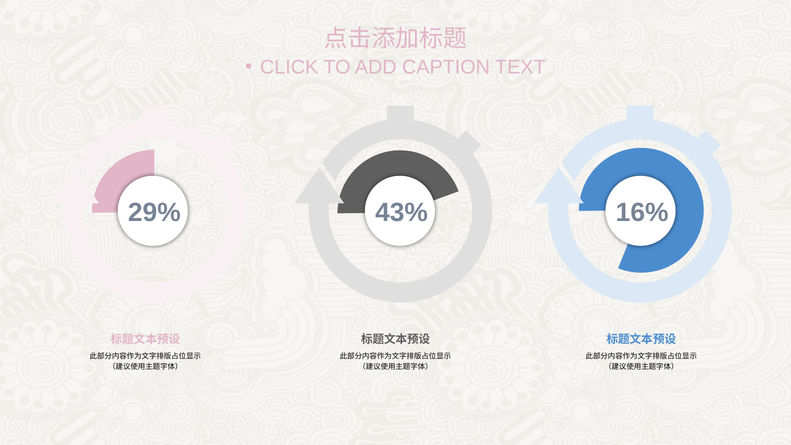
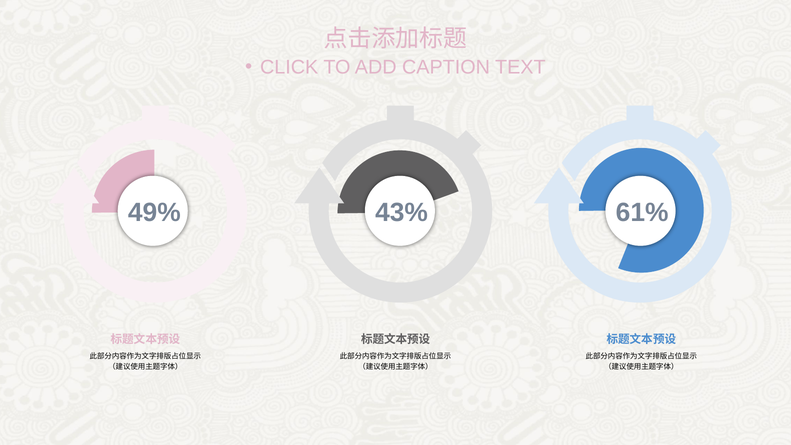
29%: 29% -> 49% (154, 213)
16%: 16% -> 61% (642, 213)
